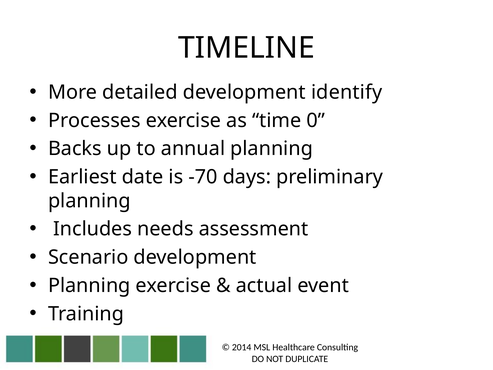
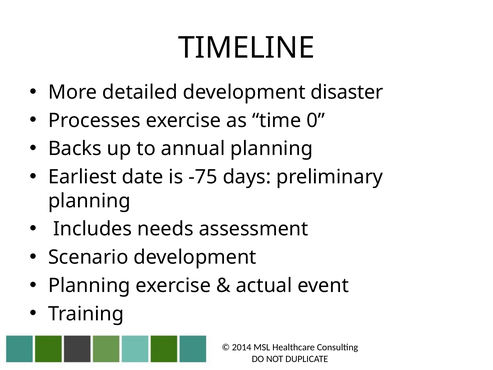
identify: identify -> disaster (347, 92)
-70: -70 -> -75 (203, 177)
